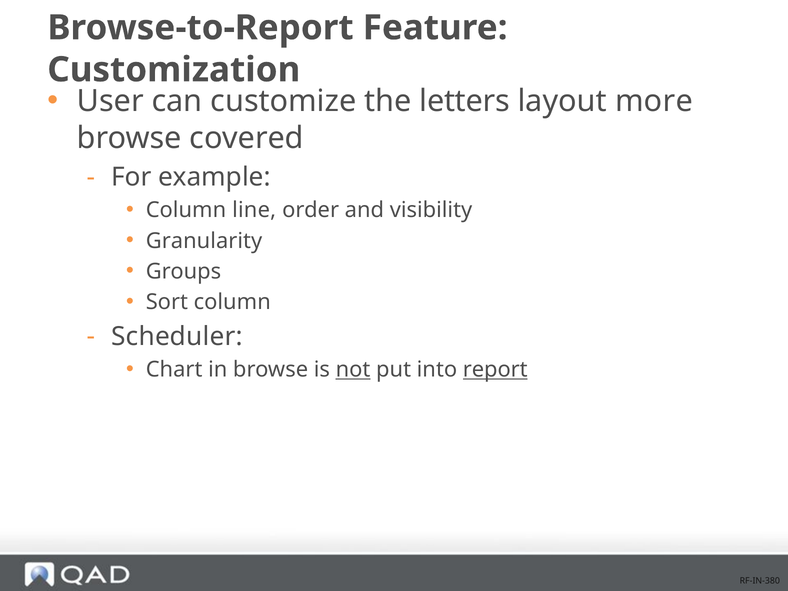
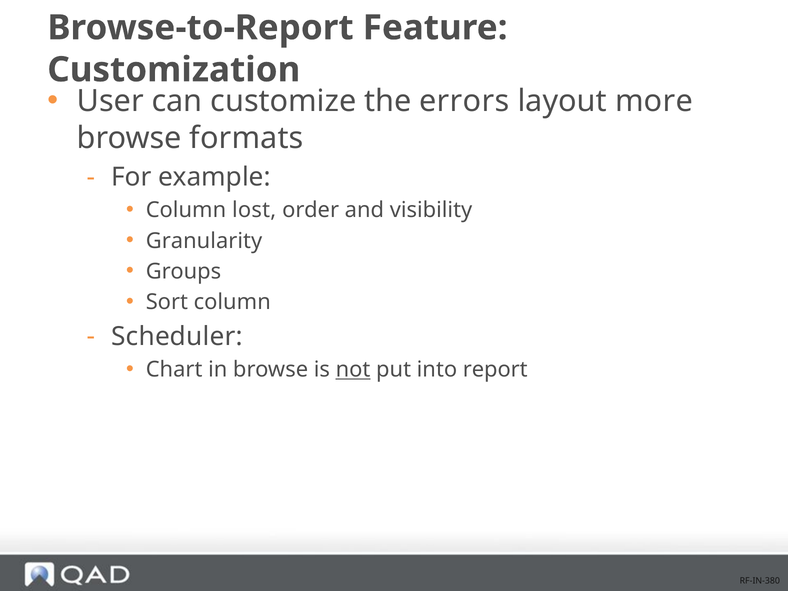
letters: letters -> errors (464, 101)
covered: covered -> formats (246, 138)
line: line -> lost (254, 210)
report underline: present -> none (495, 370)
